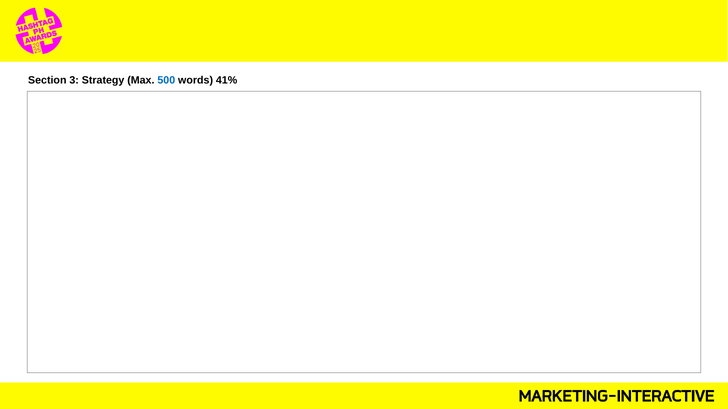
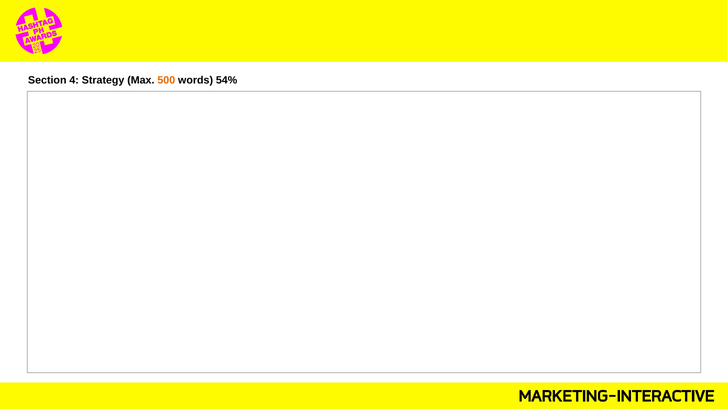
3: 3 -> 4 (74, 80)
500 colour: blue -> orange (166, 80)
41%: 41% -> 54% (227, 80)
